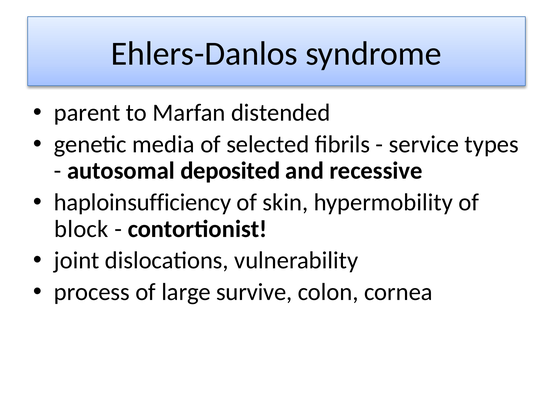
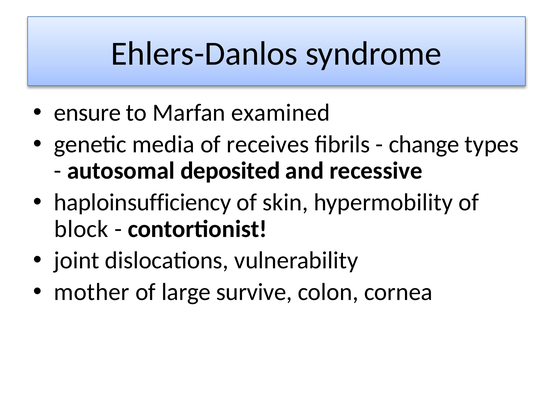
parent: parent -> ensure (87, 113)
distended: distended -> examined (281, 113)
selected: selected -> receives (268, 144)
service: service -> change (424, 144)
process: process -> mother (92, 292)
